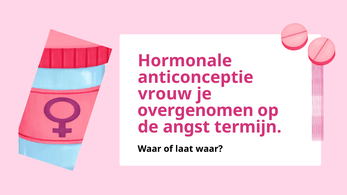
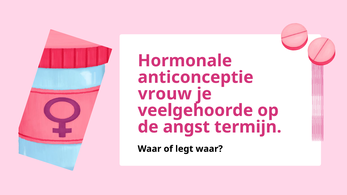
overgenomen: overgenomen -> veelgehoorde (195, 110)
laat: laat -> legt (184, 149)
